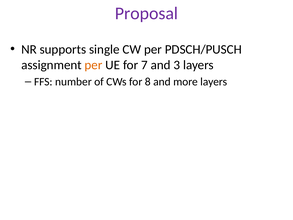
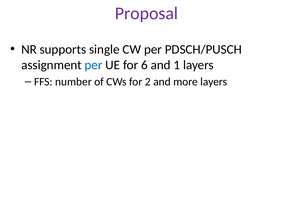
per colour: orange -> blue (93, 65)
7: 7 -> 6 (144, 65)
3: 3 -> 1 (177, 65)
8: 8 -> 2 (148, 82)
